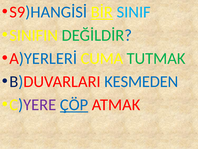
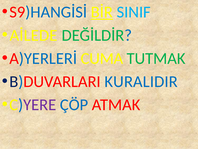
SINIFIN: SINIFIN -> AİLEDE (34, 35)
KESMEDEN: KESMEDEN -> KURALIDIR (141, 81)
ÇÖP underline: present -> none (74, 104)
